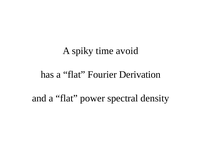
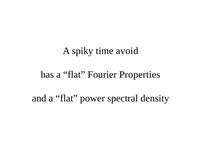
Derivation: Derivation -> Properties (140, 75)
